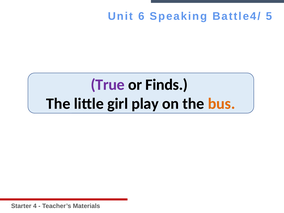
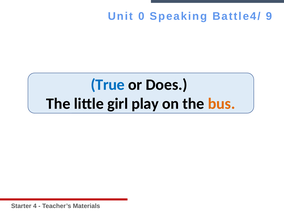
6: 6 -> 0 (141, 16)
5: 5 -> 9 (269, 16)
True colour: purple -> blue (108, 85)
Finds: Finds -> Does (167, 85)
